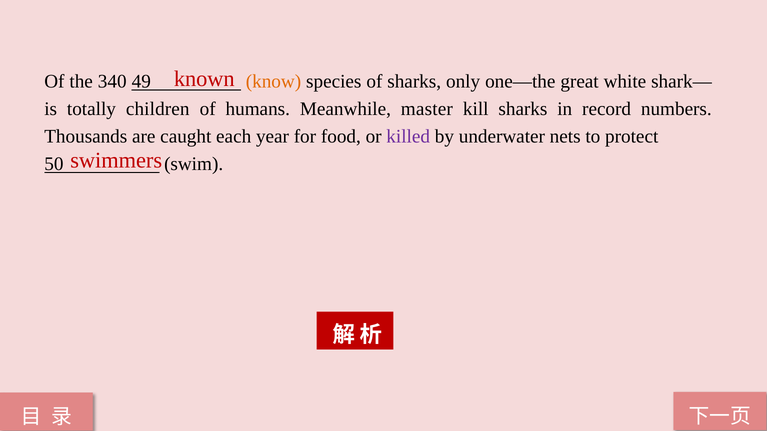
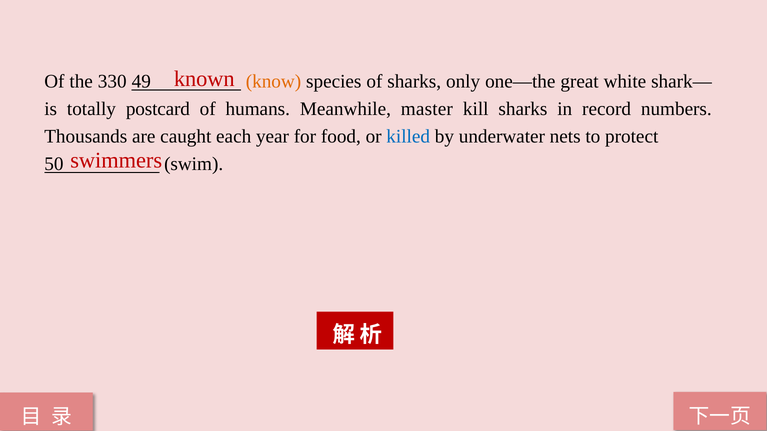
340: 340 -> 330 (112, 81)
children: children -> postcard (158, 109)
killed colour: purple -> blue (408, 137)
